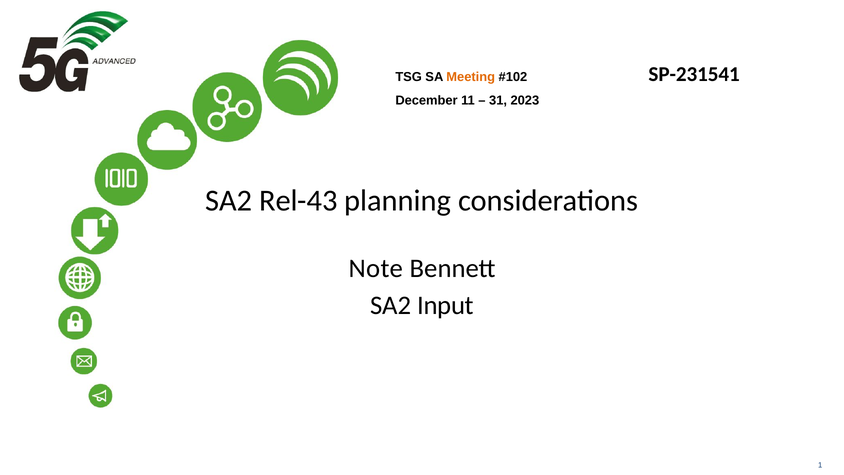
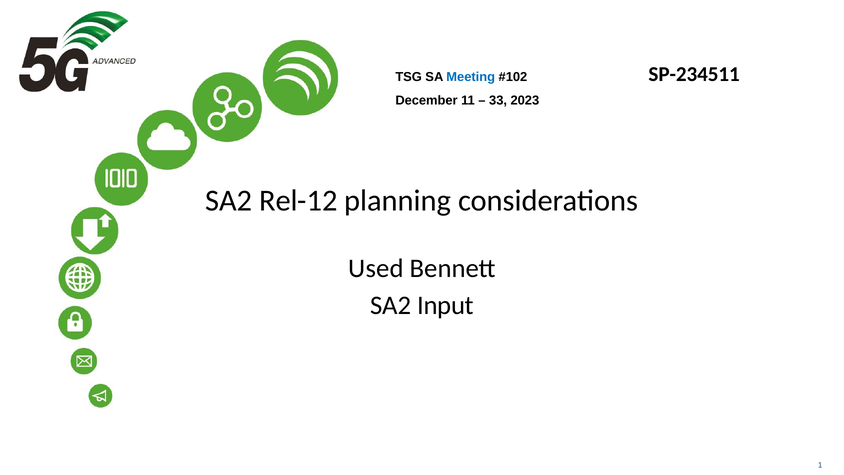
Meeting colour: orange -> blue (471, 77)
SP-231541: SP-231541 -> SP-234511 (694, 74)
31: 31 -> 33 (498, 100)
Rel-43: Rel-43 -> Rel-12 (298, 200)
Note: Note -> Used (376, 268)
